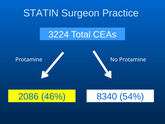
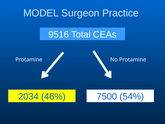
STATIN: STATIN -> MODEL (41, 13)
3224: 3224 -> 9516 (59, 34)
2086: 2086 -> 2034 (28, 96)
8340: 8340 -> 7500 (107, 96)
